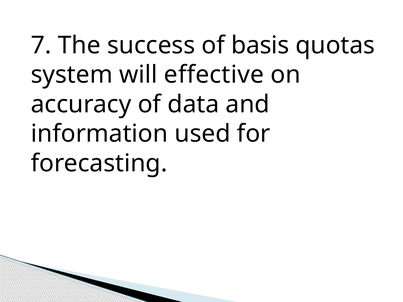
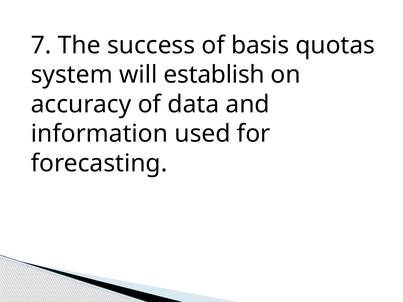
effective: effective -> establish (214, 75)
